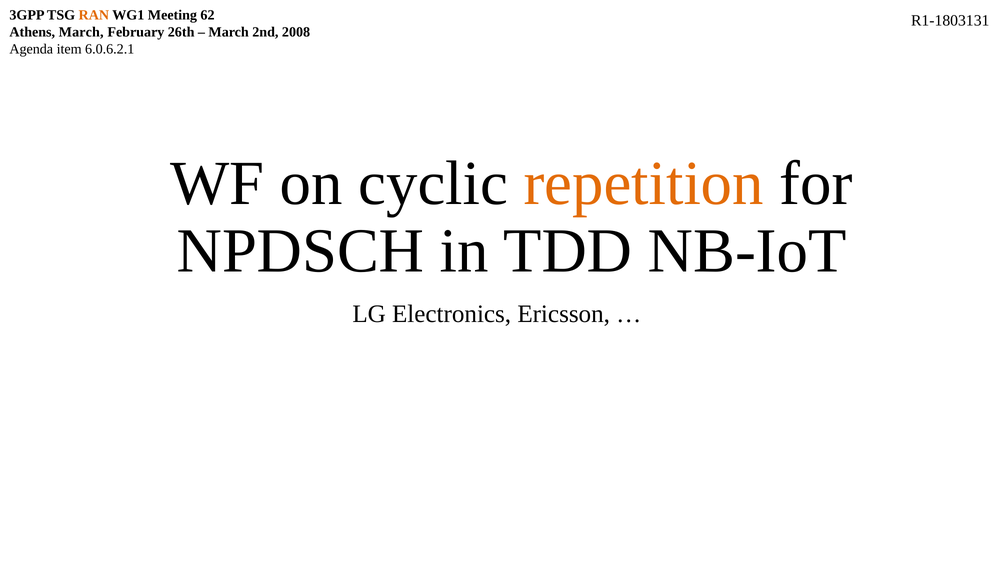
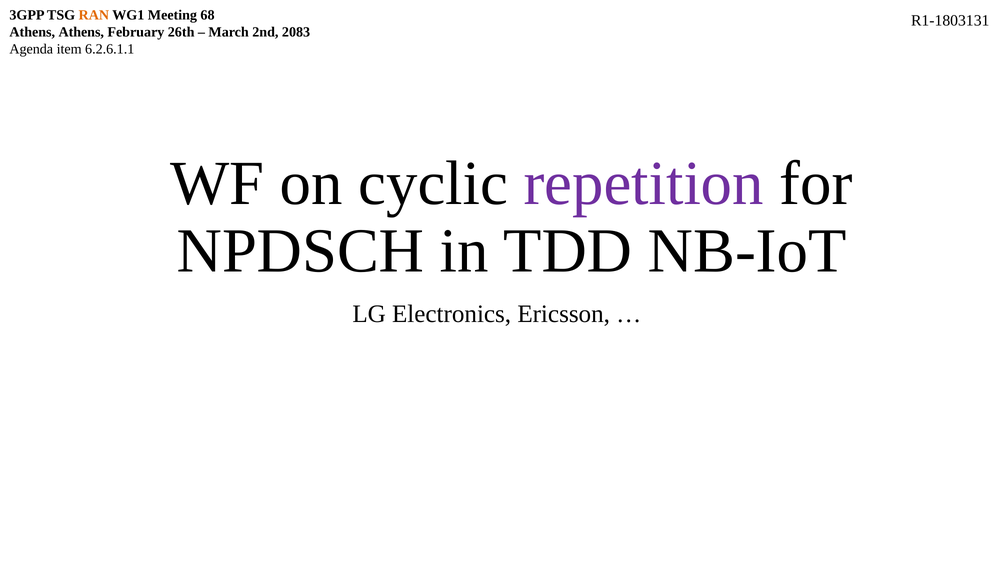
62: 62 -> 68 (208, 15)
Athens March: March -> Athens (81, 32)
2008: 2008 -> 2083 (296, 32)
6.0.6.2.1: 6.0.6.2.1 -> 6.2.6.1.1 (110, 49)
repetition colour: orange -> purple (644, 183)
